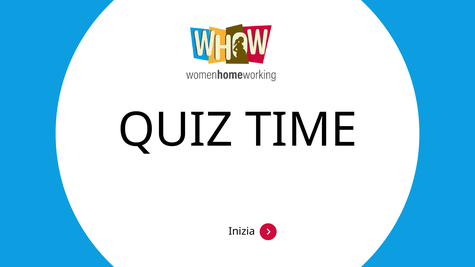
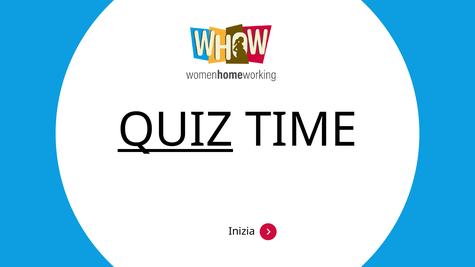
QUIZ underline: none -> present (175, 130)
